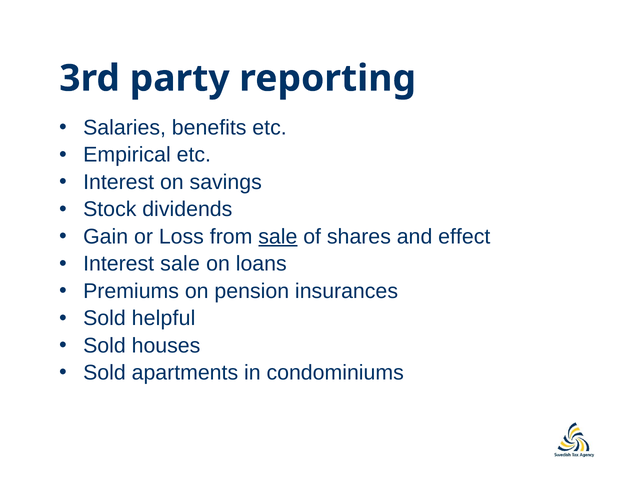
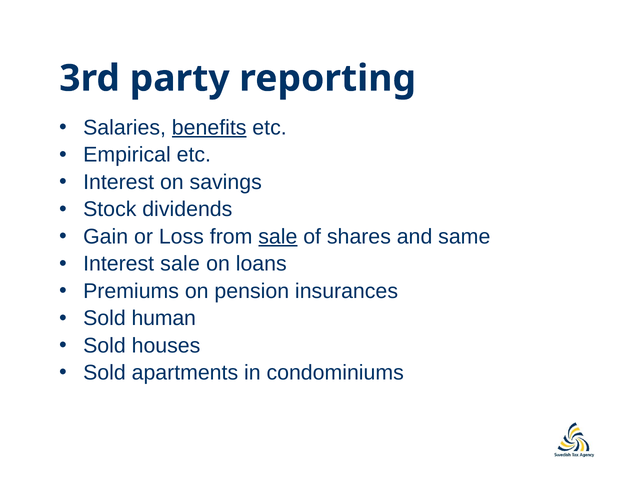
benefits underline: none -> present (209, 128)
effect: effect -> same (464, 237)
helpful: helpful -> human (164, 319)
